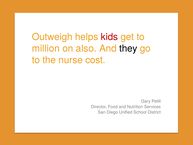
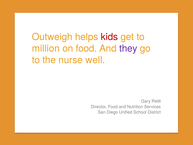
on also: also -> food (86, 48)
they colour: black -> purple (128, 48)
cost: cost -> well (95, 60)
